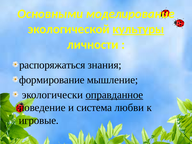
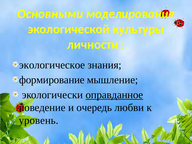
культуры underline: present -> none (138, 29)
распоряжаться: распоряжаться -> экологическое (52, 65)
система: система -> очередь (94, 108)
игровые: игровые -> уровень (39, 120)
